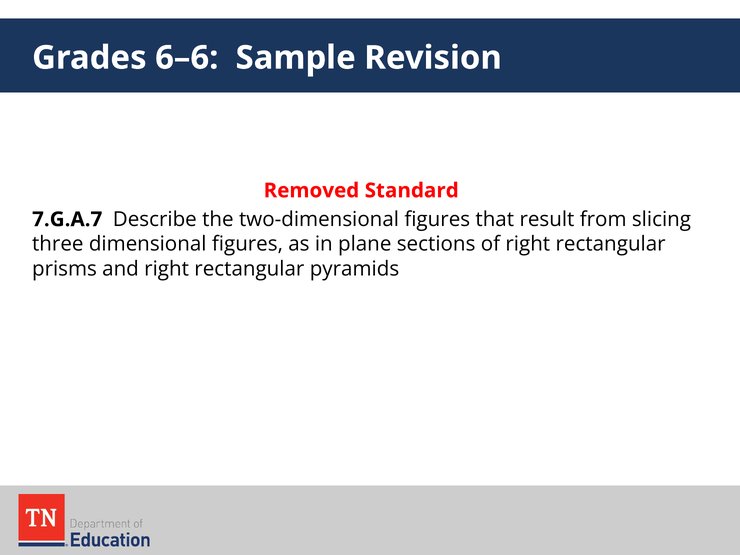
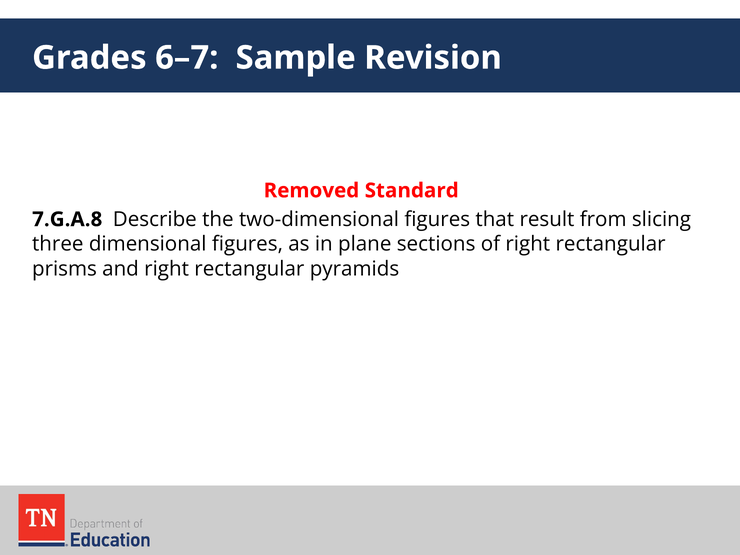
6–6: 6–6 -> 6–7 (187, 58)
7.G.A.7: 7.G.A.7 -> 7.G.A.8 (67, 219)
